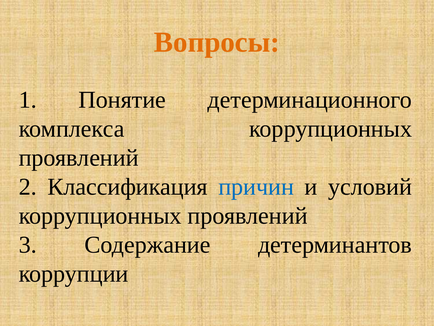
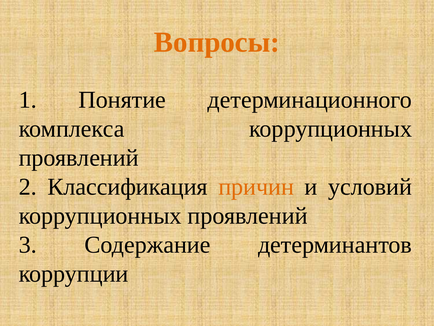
причин colour: blue -> orange (256, 187)
